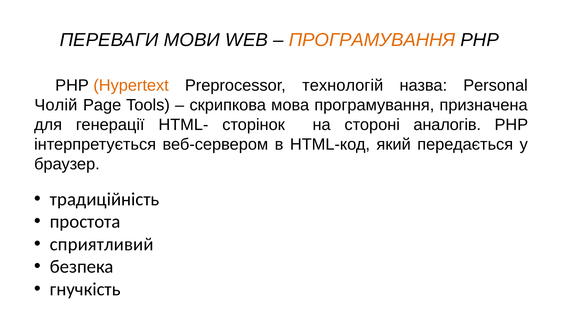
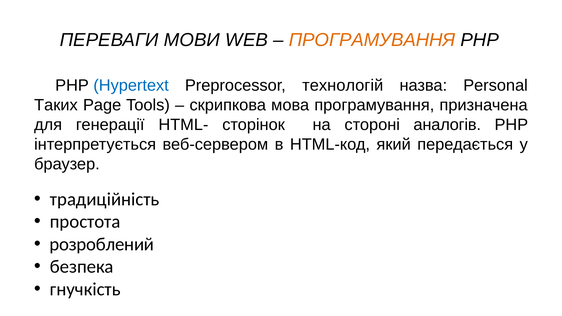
Hypertext colour: orange -> blue (131, 85)
Чолій: Чолій -> Таких (56, 105)
сприятливий: сприятливий -> розроблений (102, 244)
